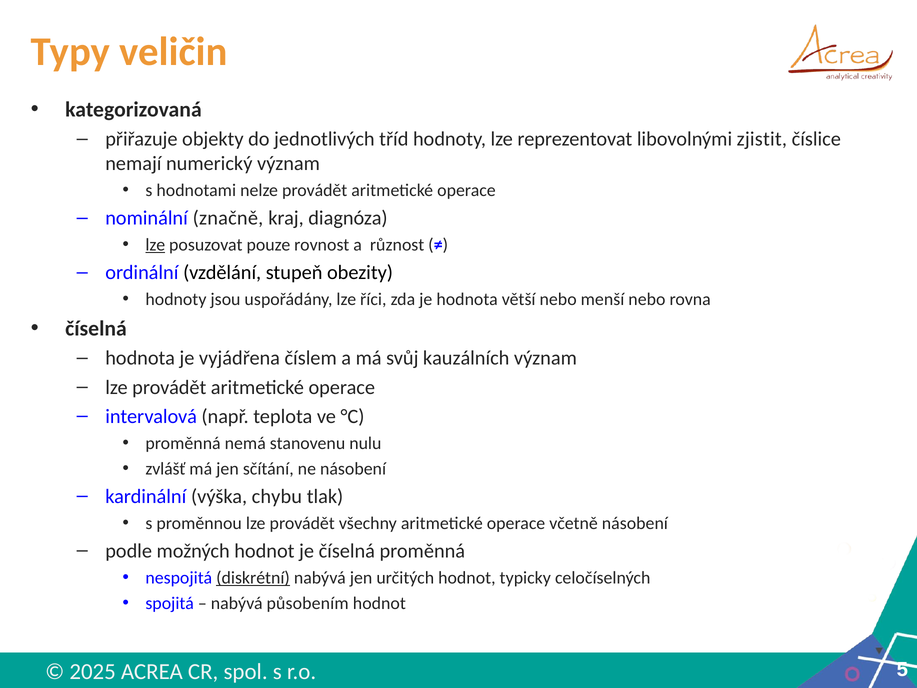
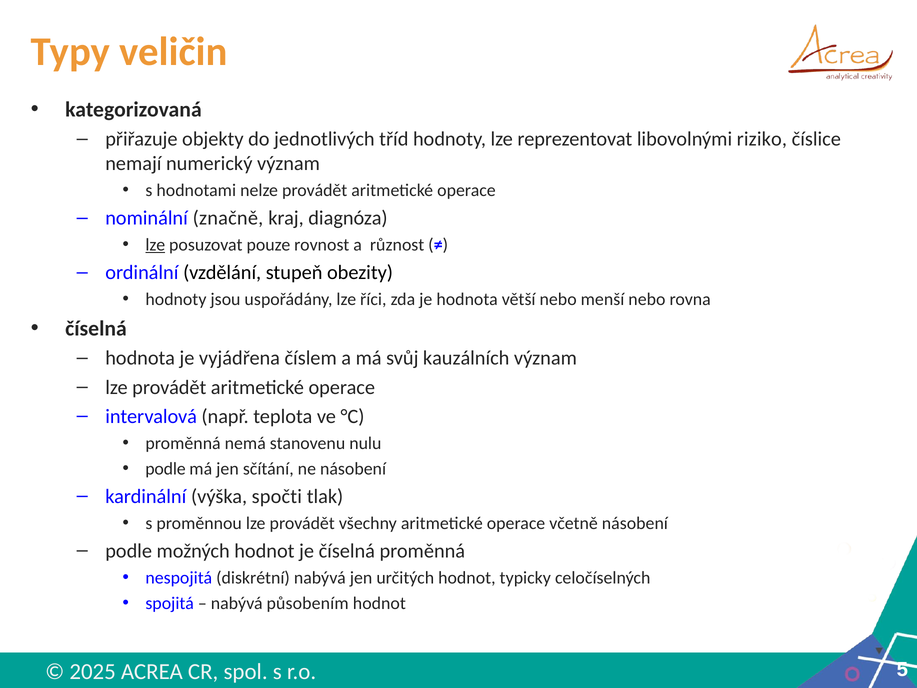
zjistit: zjistit -> riziko (762, 139)
zvlášť: zvlášť -> podle (165, 468)
chybu: chybu -> spočti (277, 496)
diskrétní underline: present -> none (253, 578)
